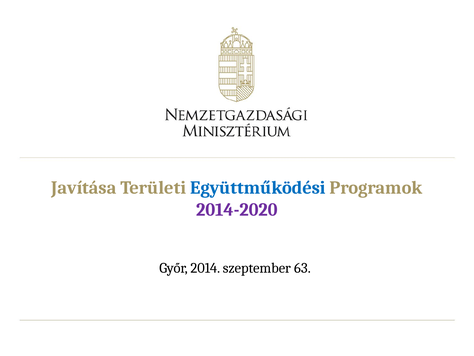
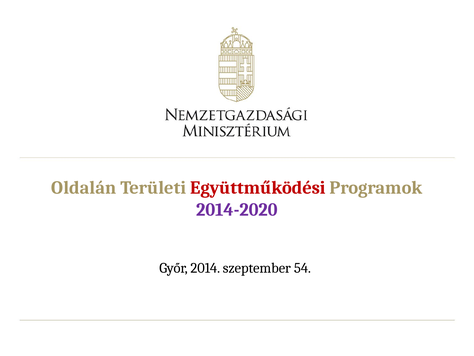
Javítása: Javítása -> Oldalán (84, 187)
Együttműködési colour: blue -> red (258, 187)
63: 63 -> 54 (302, 268)
